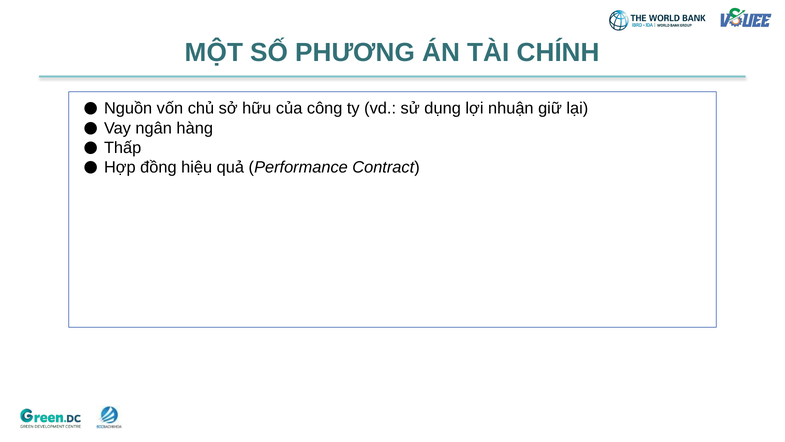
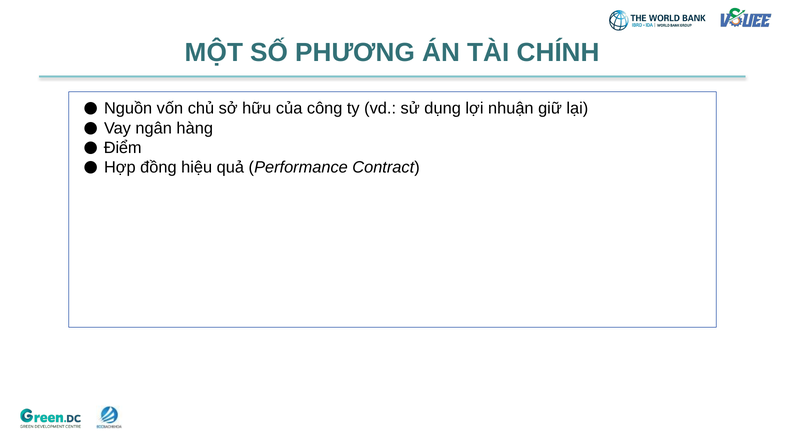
Thấp: Thấp -> Điểm (123, 148)
